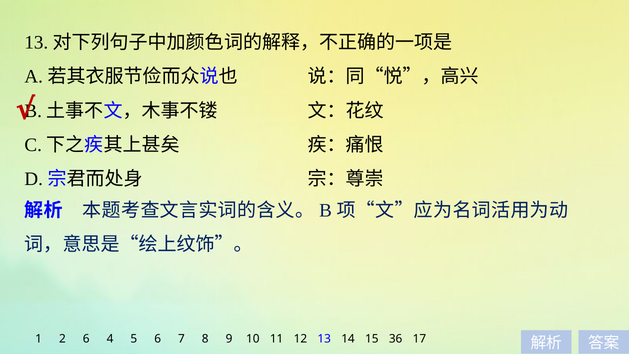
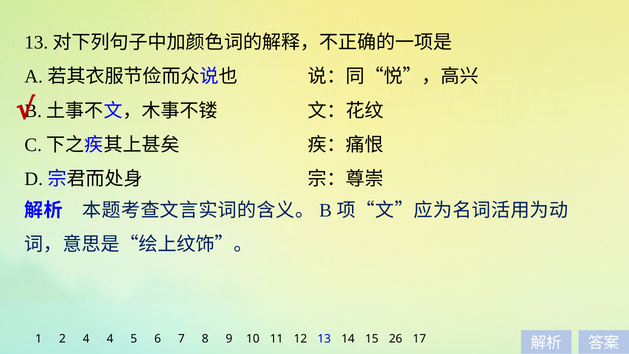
2 6: 6 -> 4 (86, 339)
36: 36 -> 26 (396, 339)
